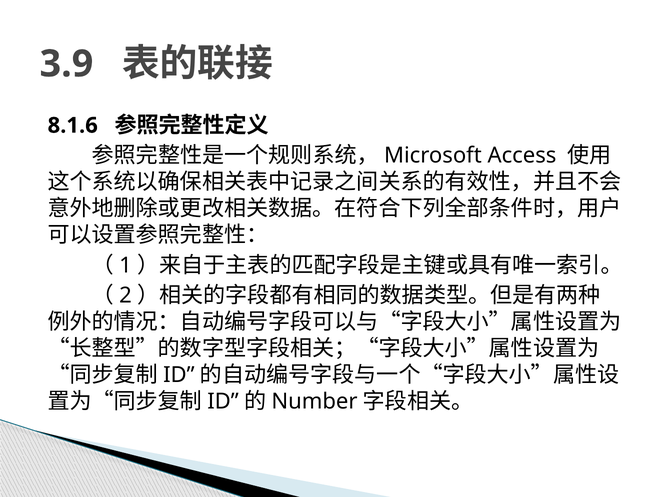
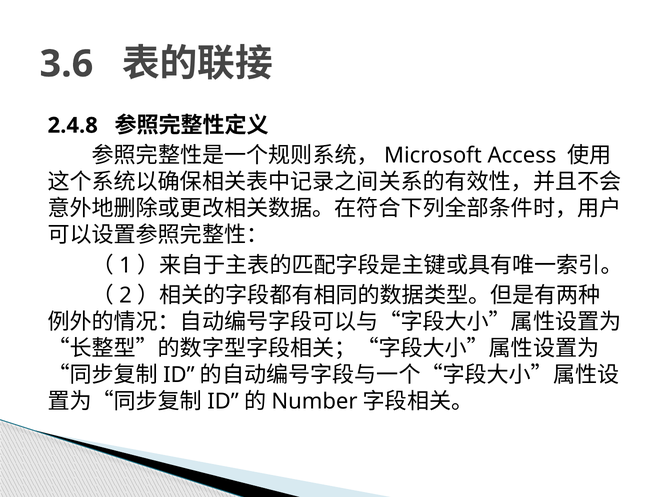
3.9: 3.9 -> 3.6 (66, 64)
8.1.6: 8.1.6 -> 2.4.8 (73, 125)
